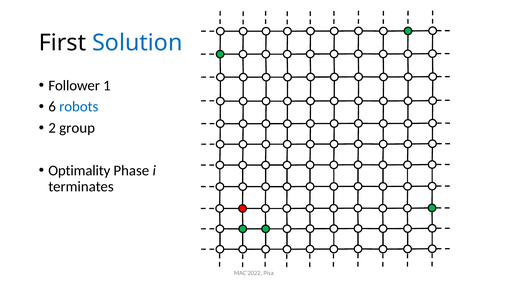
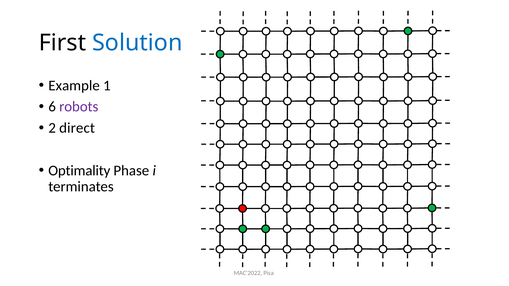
Follower: Follower -> Example (74, 86)
robots colour: blue -> purple (79, 107)
group: group -> direct (77, 128)
